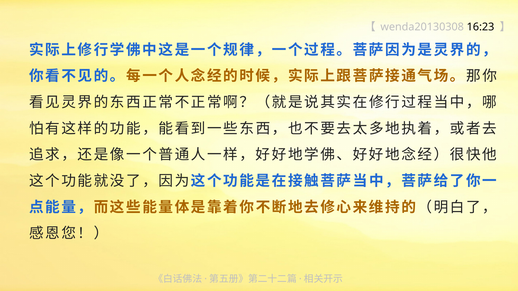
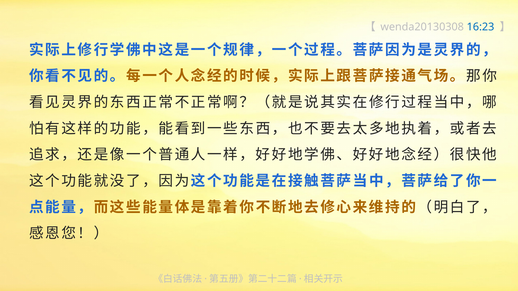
16:23 colour: black -> blue (481, 27)
